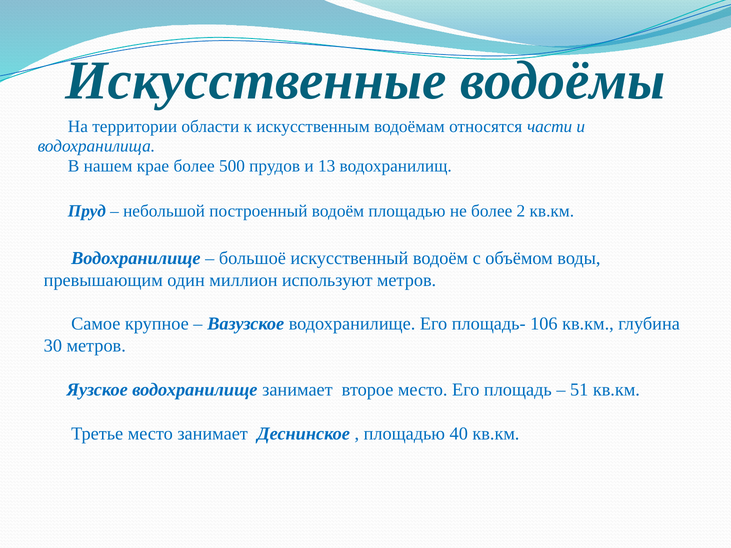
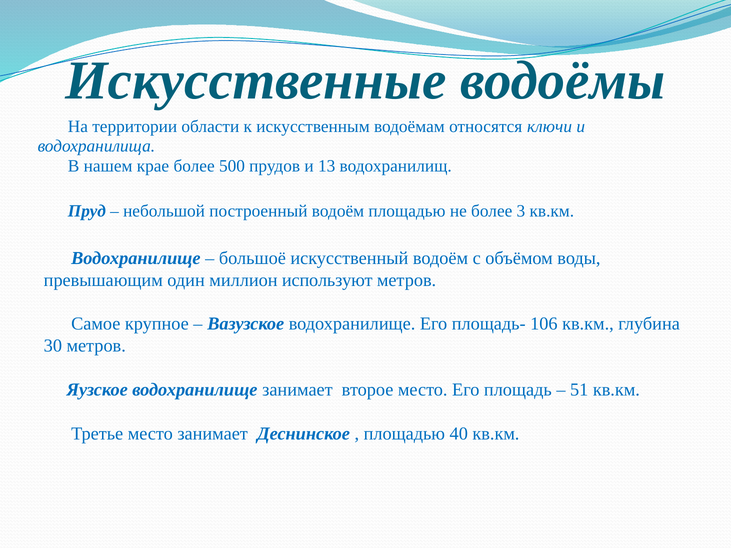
части: части -> ключи (550, 126)
2: 2 -> 3 (521, 211)
